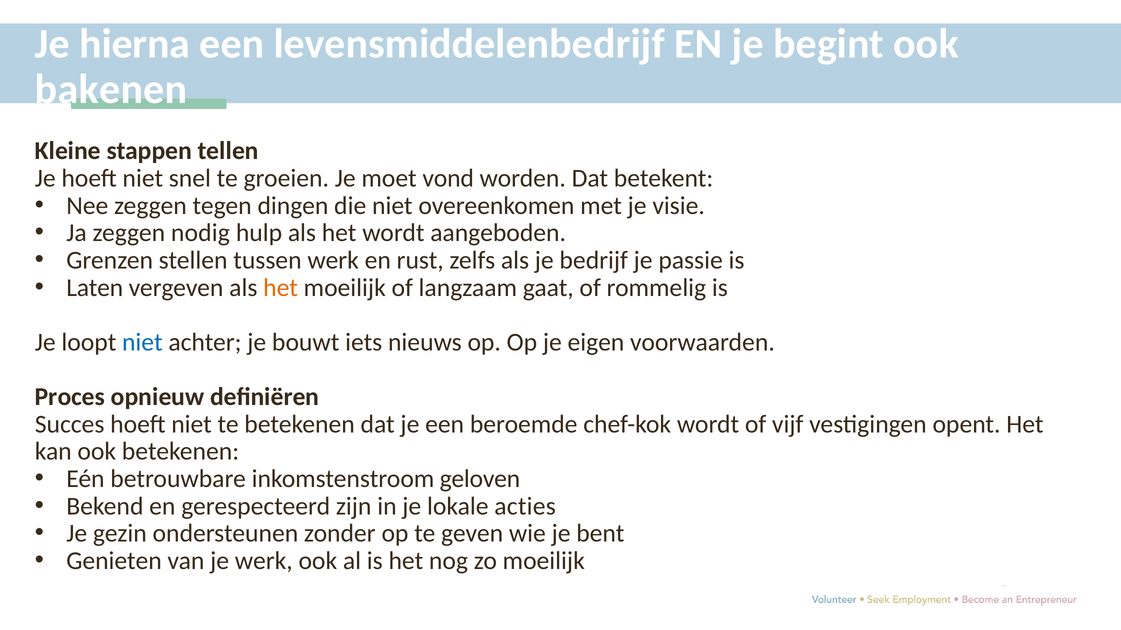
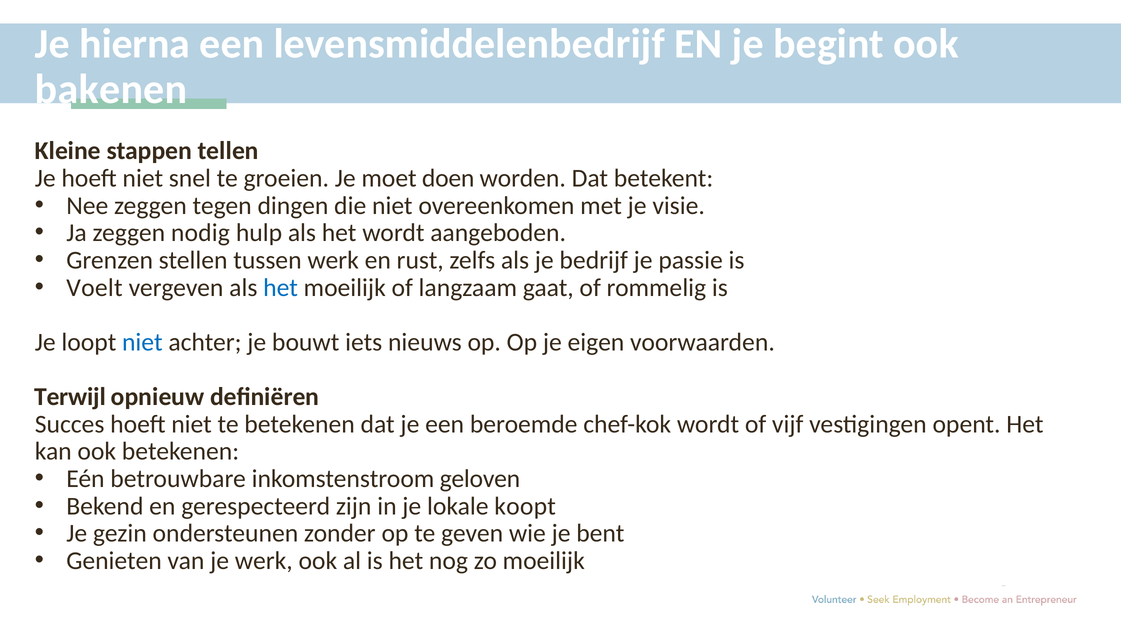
vond: vond -> doen (448, 178)
Laten: Laten -> Voelt (94, 288)
het colour: orange -> blue (281, 288)
Proces: Proces -> Terwijl (70, 397)
acties: acties -> koopt (525, 507)
